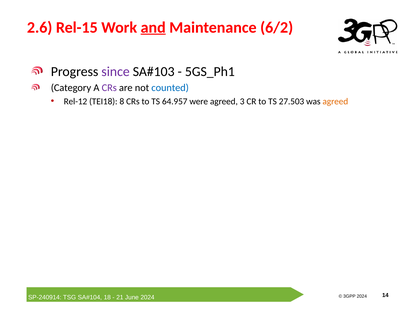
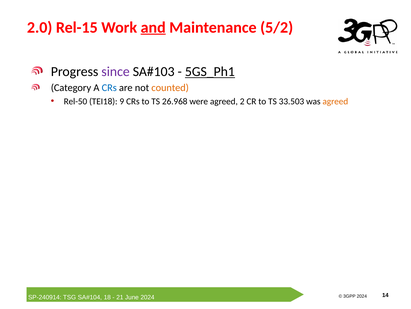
2.6: 2.6 -> 2.0 (40, 27)
6/2: 6/2 -> 5/2 (277, 27)
5GS_Ph1 underline: none -> present (210, 72)
CRs colour: purple -> blue (109, 88)
counted colour: blue -> orange (170, 88)
Rel-12: Rel-12 -> Rel-50 (75, 101)
8: 8 -> 9 (122, 101)
64.957: 64.957 -> 26.968 (175, 101)
3: 3 -> 2 (242, 101)
27.503: 27.503 -> 33.503 (291, 101)
